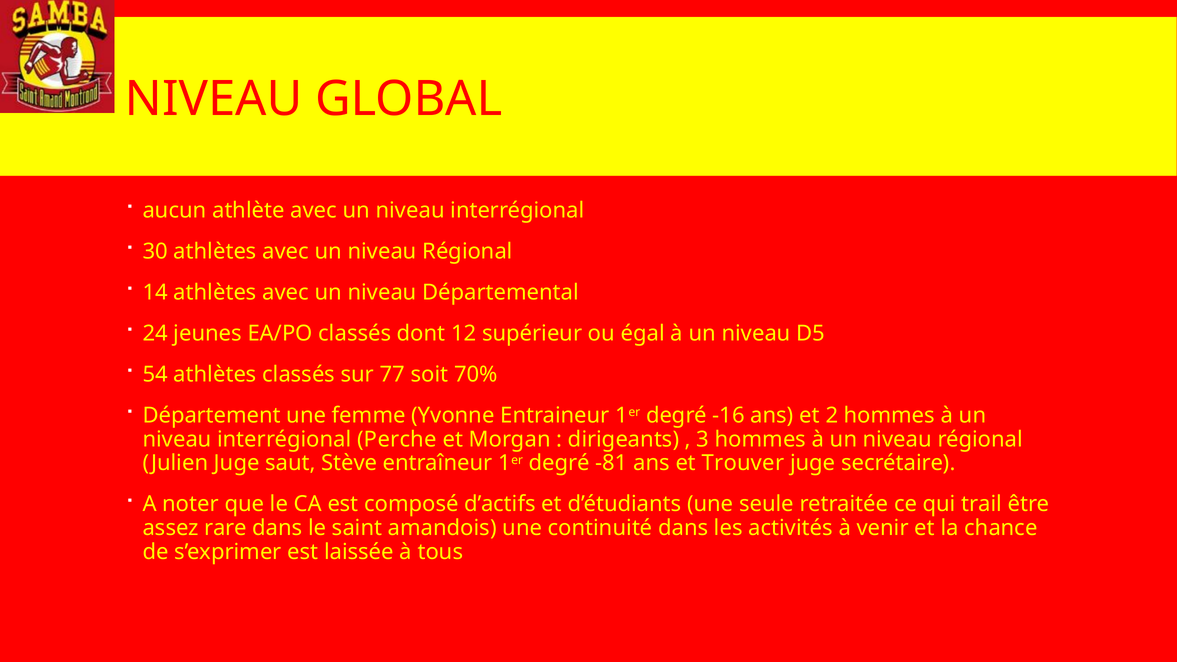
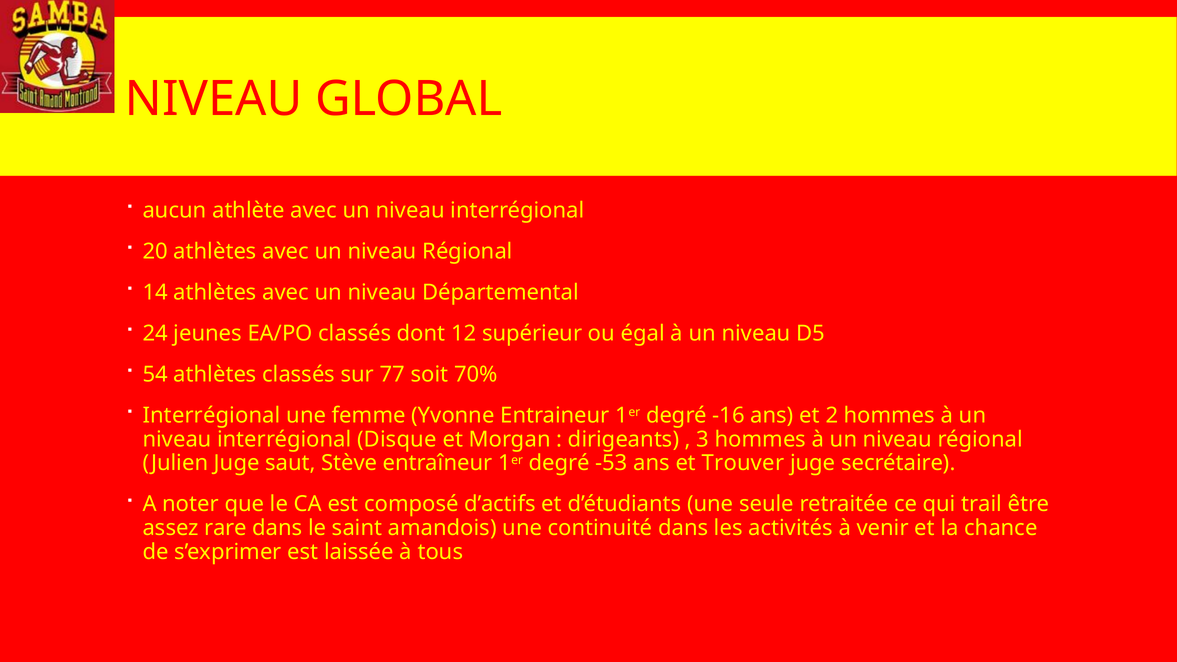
30: 30 -> 20 (155, 251)
Département: Département -> Interrégional (212, 415)
Perche: Perche -> Disque (397, 439)
-81: -81 -> -53 (611, 463)
